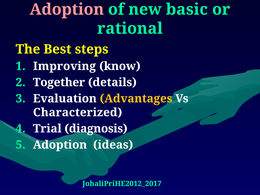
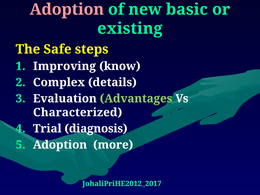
rational: rational -> existing (130, 28)
Best: Best -> Safe (58, 49)
Together: Together -> Complex (59, 82)
Advantages colour: yellow -> light green (136, 99)
ideas: ideas -> more (113, 145)
